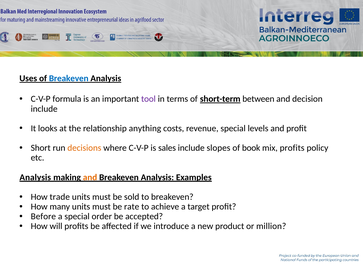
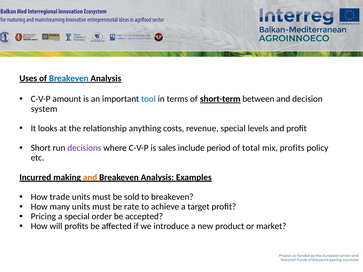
formula: formula -> amount (67, 99)
tool colour: purple -> blue (148, 99)
include: include -> system (44, 109)
decisions colour: orange -> purple (84, 148)
slopes: slopes -> period (219, 148)
book: book -> total (251, 148)
Analysis: Analysis -> Incurred (35, 177)
Before: Before -> Pricing (43, 217)
million: million -> market (271, 226)
